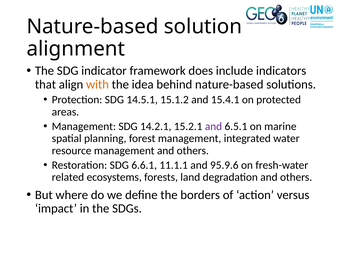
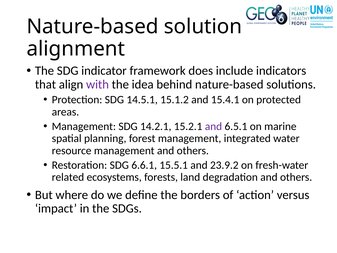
with colour: orange -> purple (98, 84)
11.1.1: 11.1.1 -> 15.5.1 (174, 165)
95.9.6: 95.9.6 -> 23.9.2 (224, 165)
